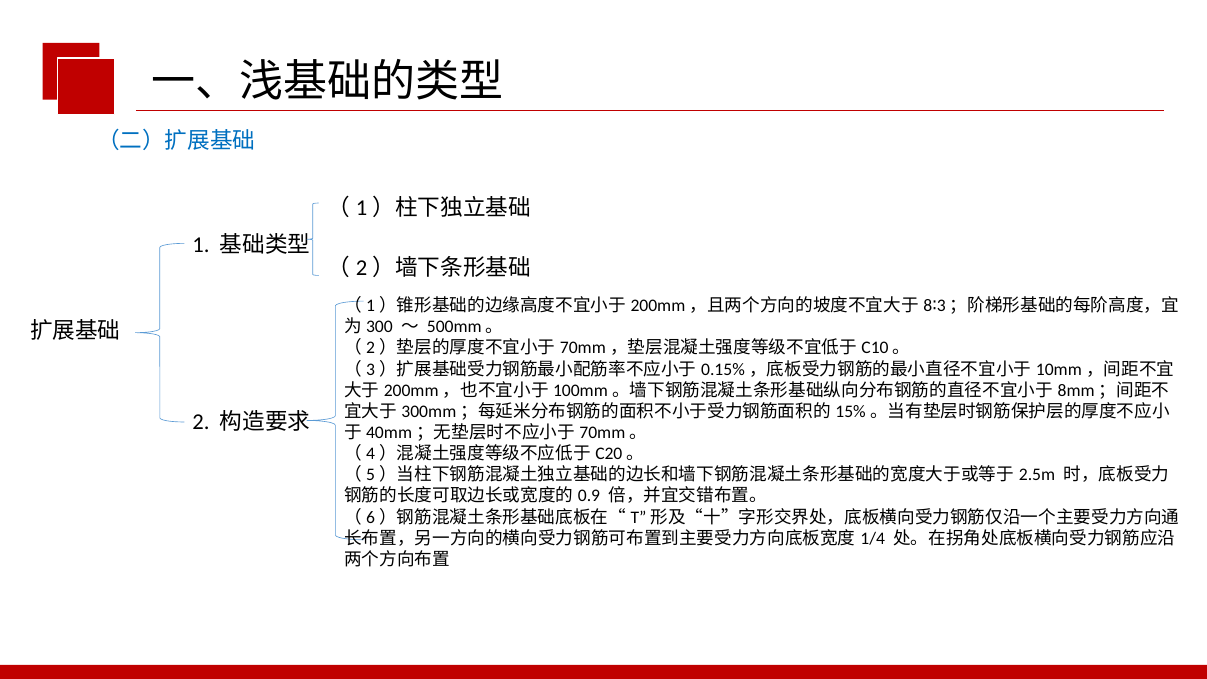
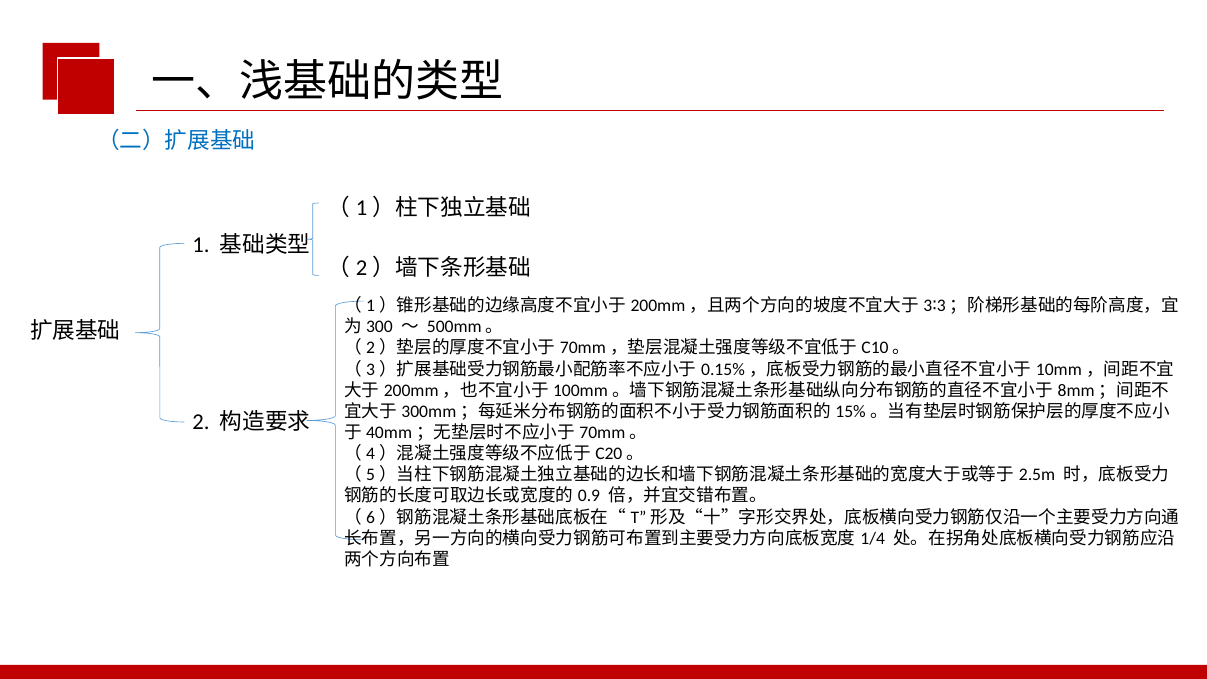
8: 8 -> 3 (928, 306)
